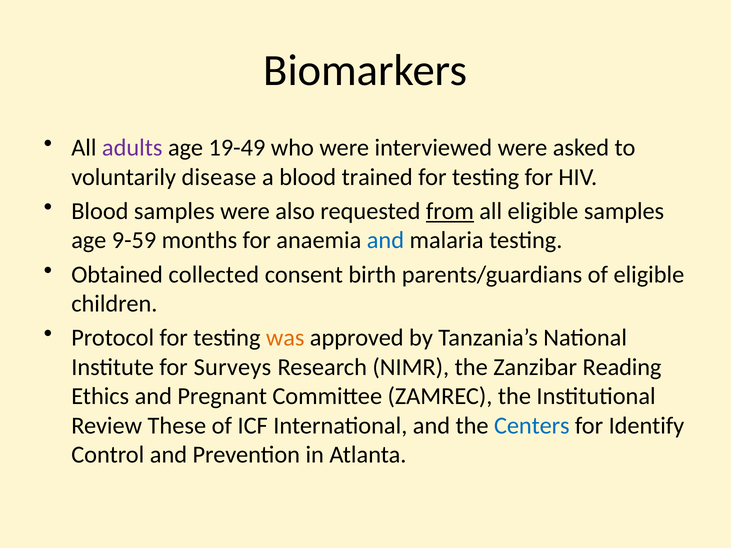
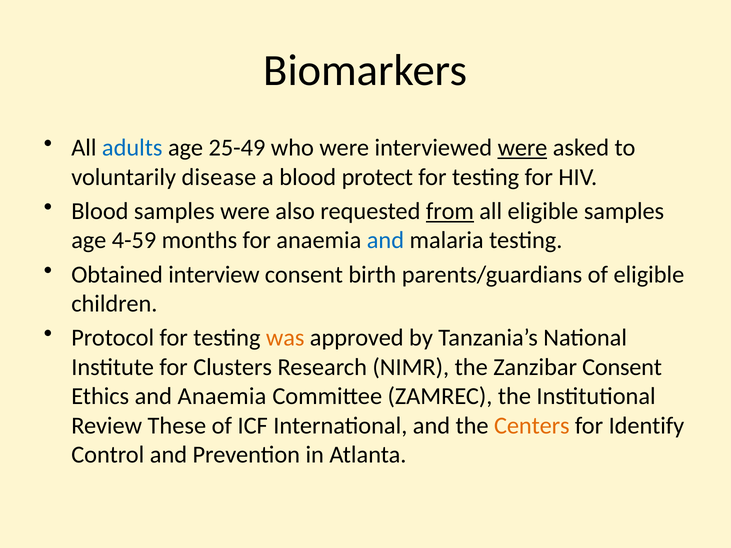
adults colour: purple -> blue (132, 148)
19-49: 19-49 -> 25-49 (237, 148)
were underline: none -> present (523, 148)
trained: trained -> protect (377, 177)
9-59: 9-59 -> 4-59 (134, 240)
collected: collected -> interview (214, 275)
Surveys: Surveys -> Clusters (233, 367)
Zanzibar Reading: Reading -> Consent (622, 367)
and Pregnant: Pregnant -> Anaemia (222, 396)
Centers colour: blue -> orange (532, 426)
